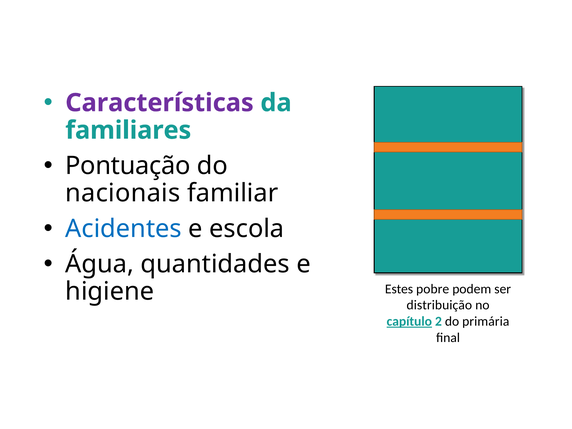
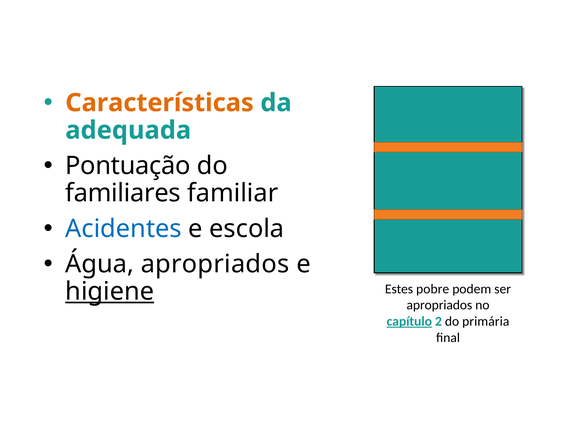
Características colour: purple -> orange (160, 103)
familiares: familiares -> adequada (128, 130)
nacionais: nacionais -> familiares (123, 193)
Água quantidades: quantidades -> apropriados (215, 264)
higiene underline: none -> present (110, 292)
distribuição: distribuição -> apropriados (439, 305)
